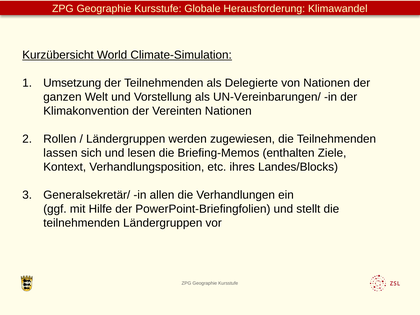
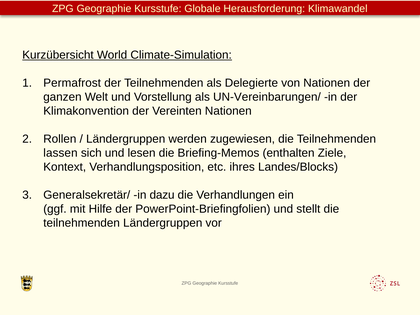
Umsetzung: Umsetzung -> Permafrost (72, 83)
allen: allen -> dazu (162, 195)
